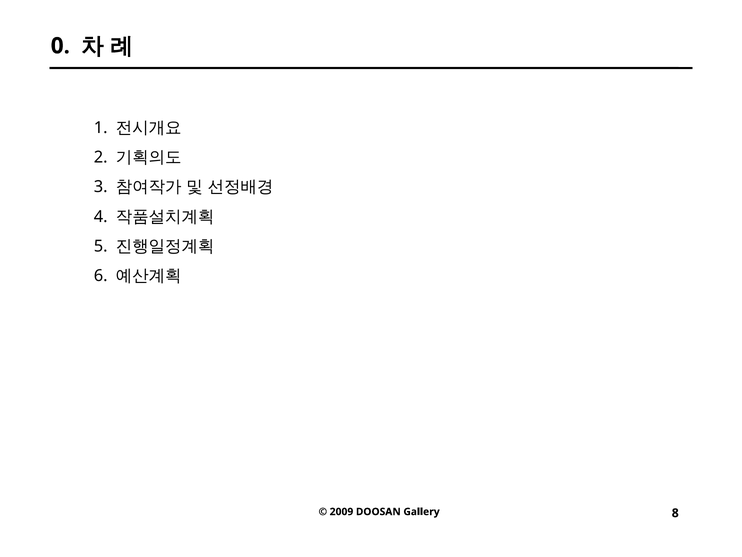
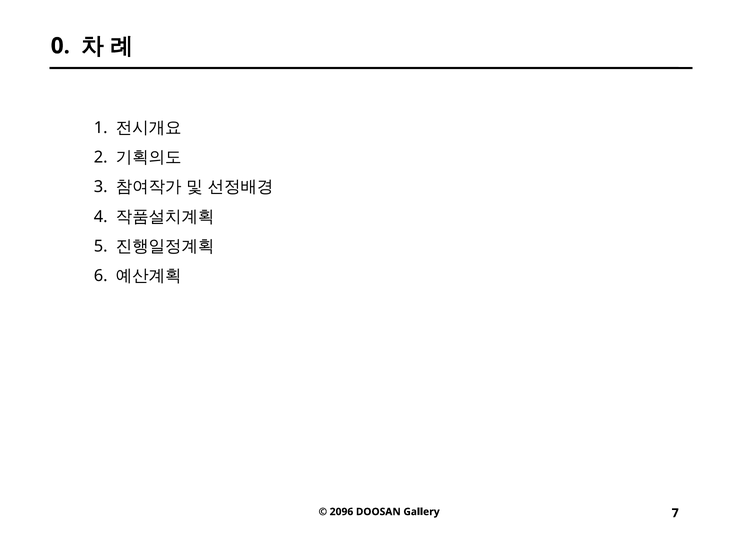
2009: 2009 -> 2096 (341, 511)
8: 8 -> 7 (675, 513)
